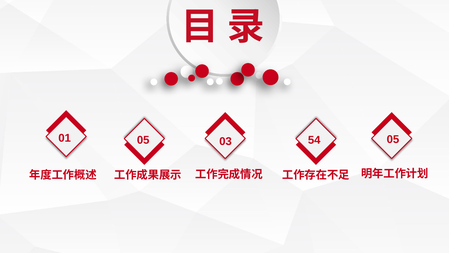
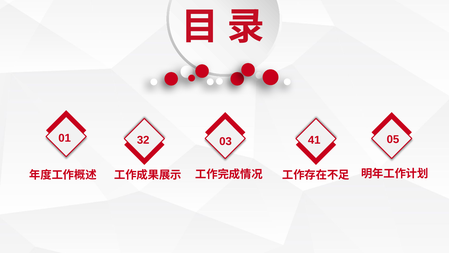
01 05: 05 -> 32 (143, 140)
54: 54 -> 41 (314, 140)
